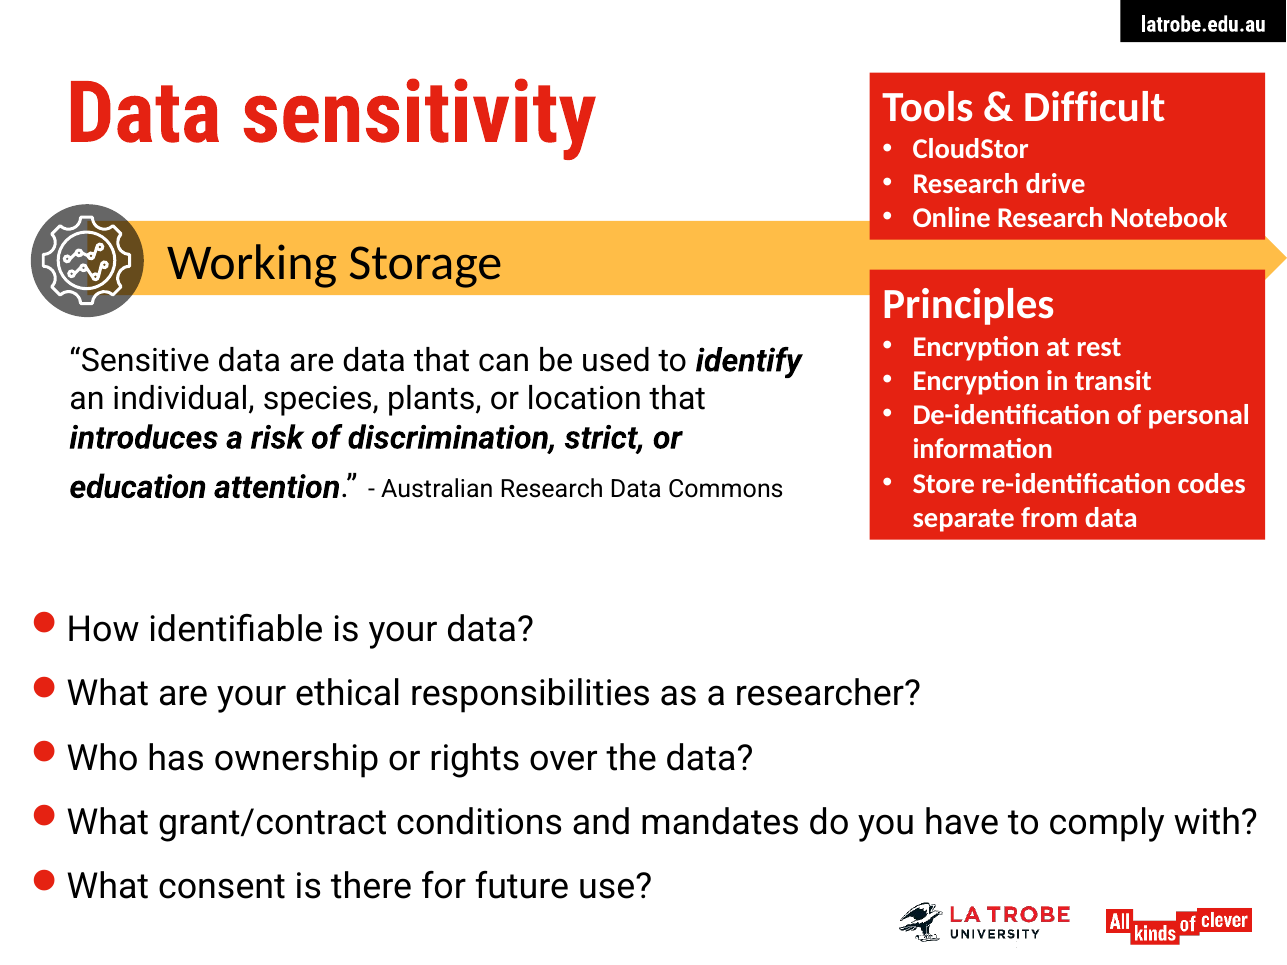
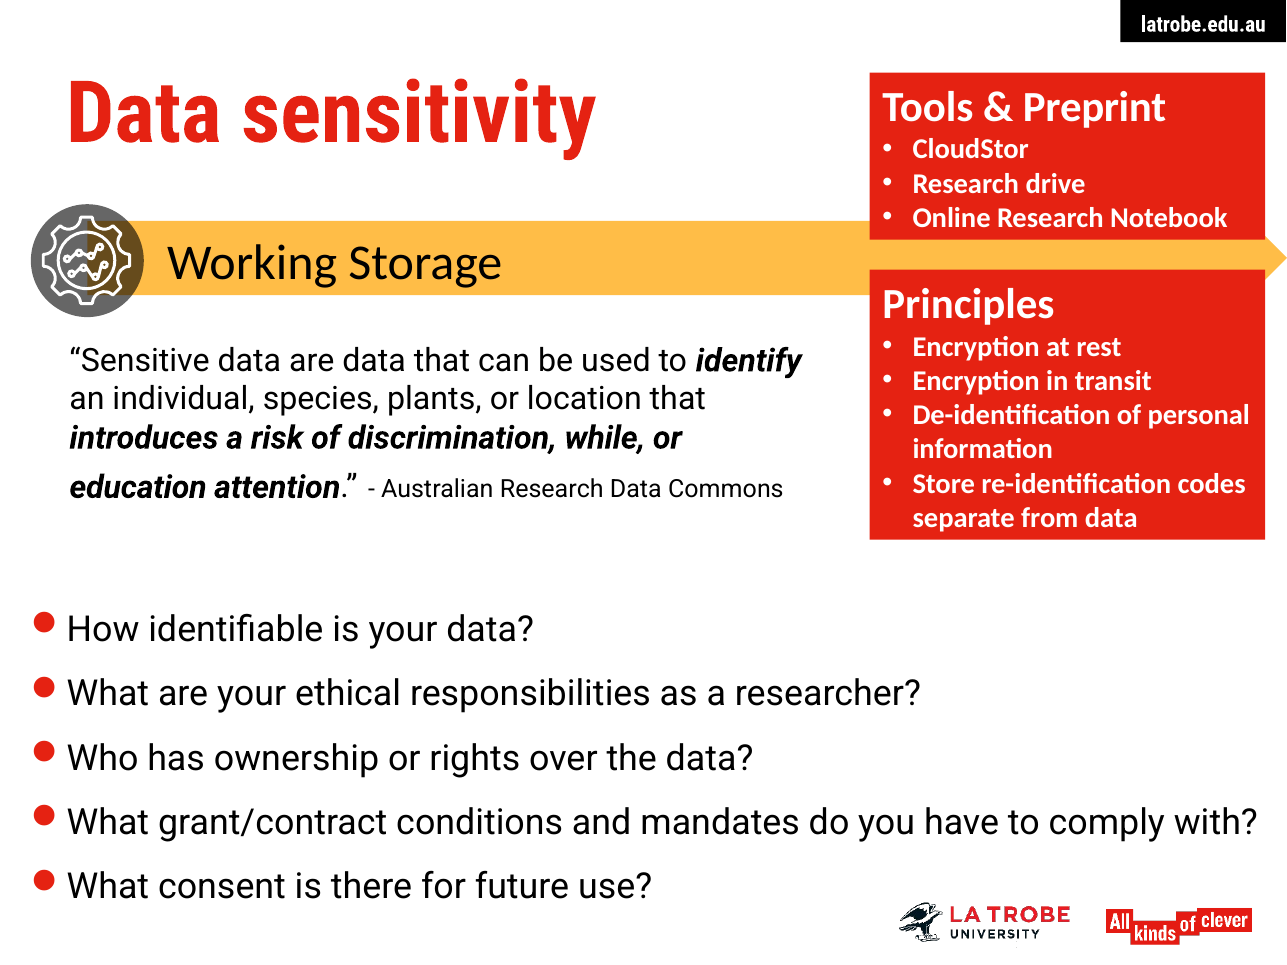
Difficult: Difficult -> Preprint (1095, 108)
strict: strict -> while (605, 438)
